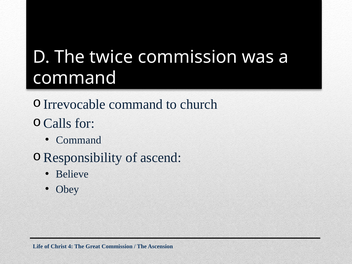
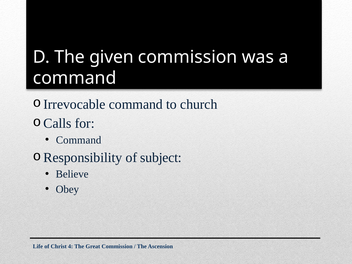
twice: twice -> given (111, 57)
ascend: ascend -> subject (161, 158)
